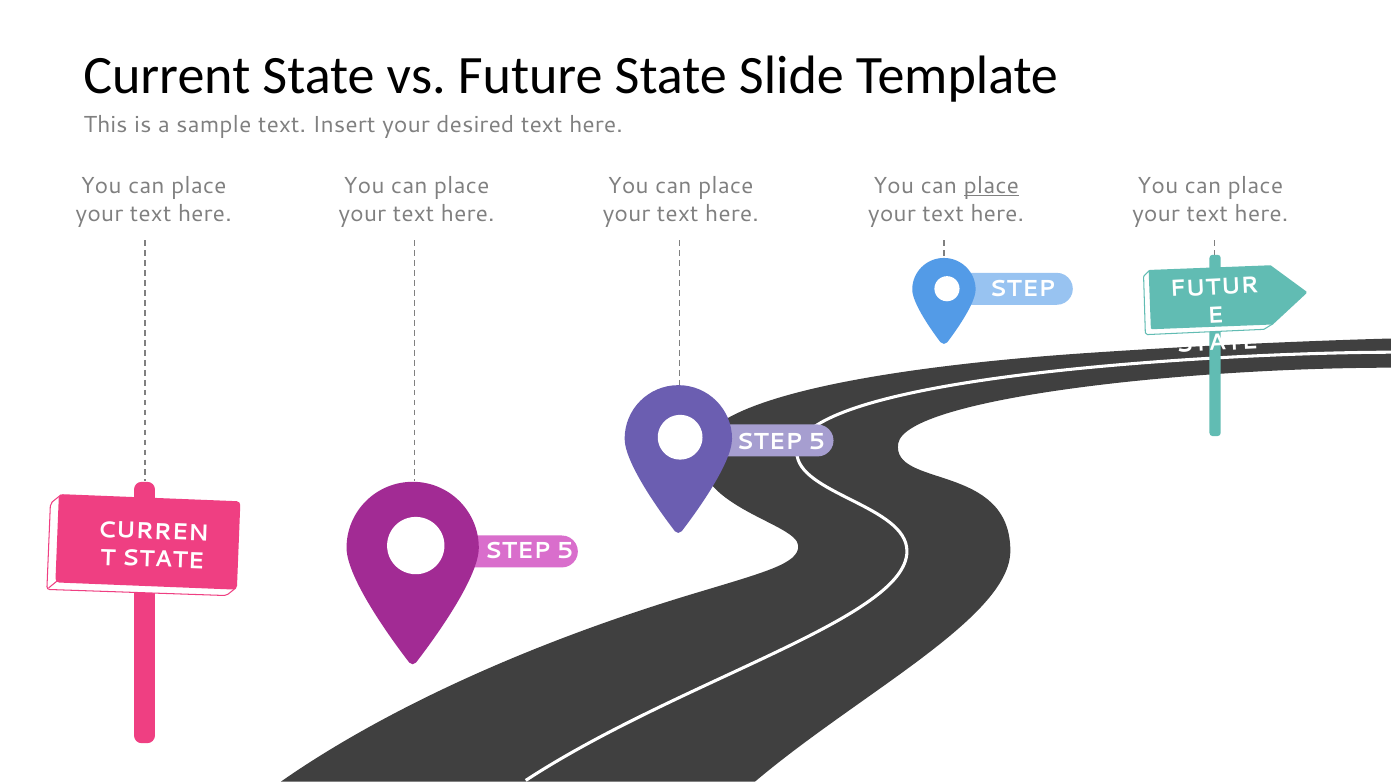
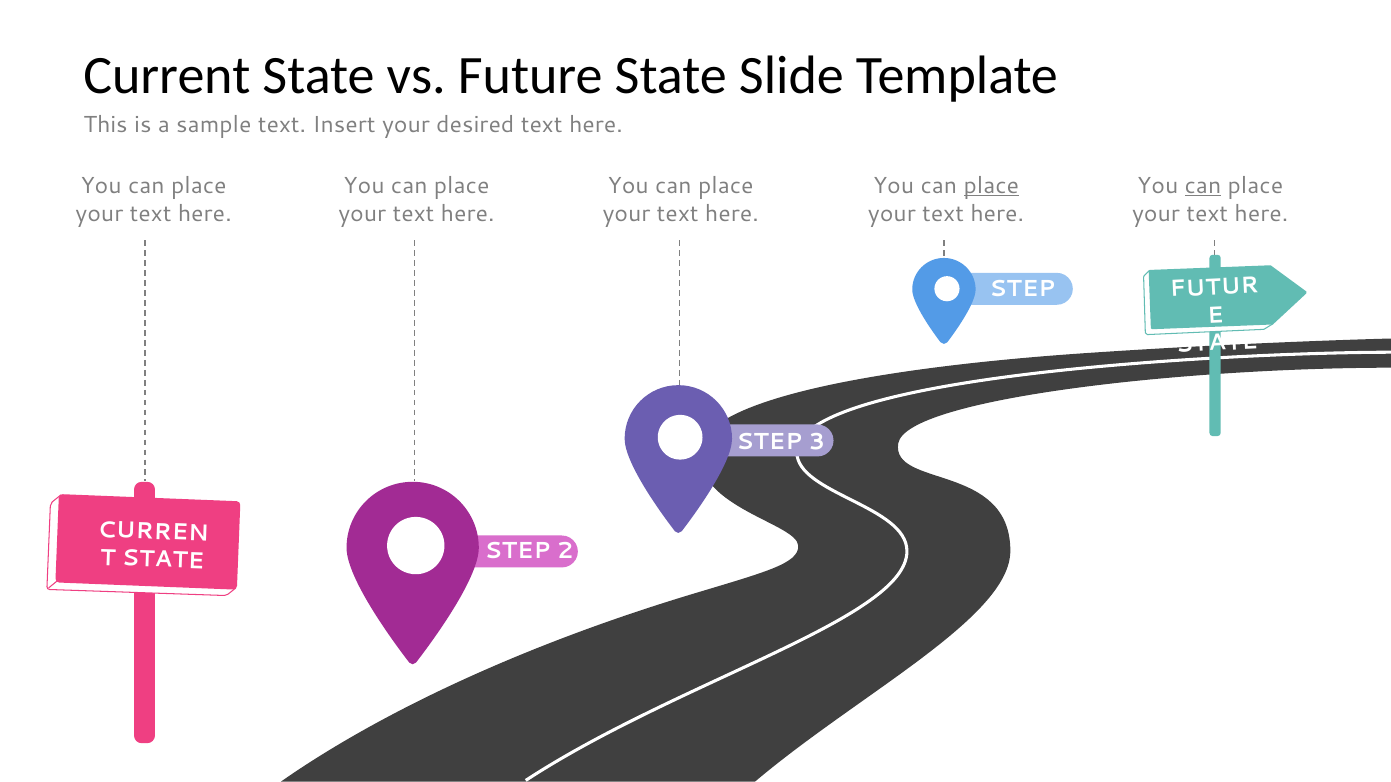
can underline: none -> present (1203, 186)
5: 5 -> 3 (817, 442)
5: 5 -> 2 (565, 551)
